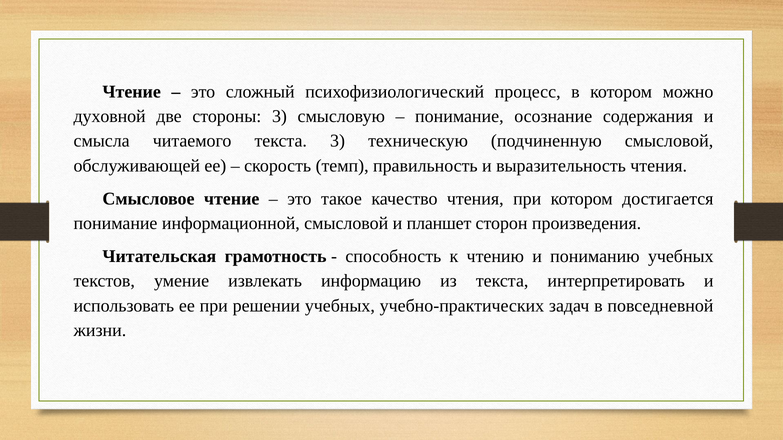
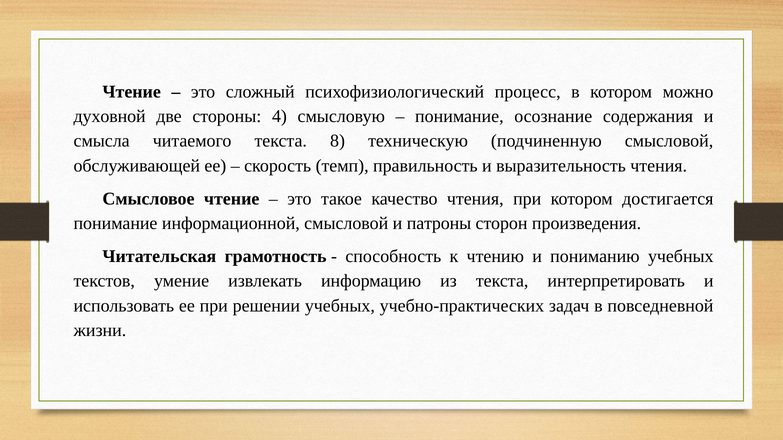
стороны 3: 3 -> 4 (279, 116)
текста 3: 3 -> 8 (338, 141)
планшет: планшет -> патроны (439, 224)
